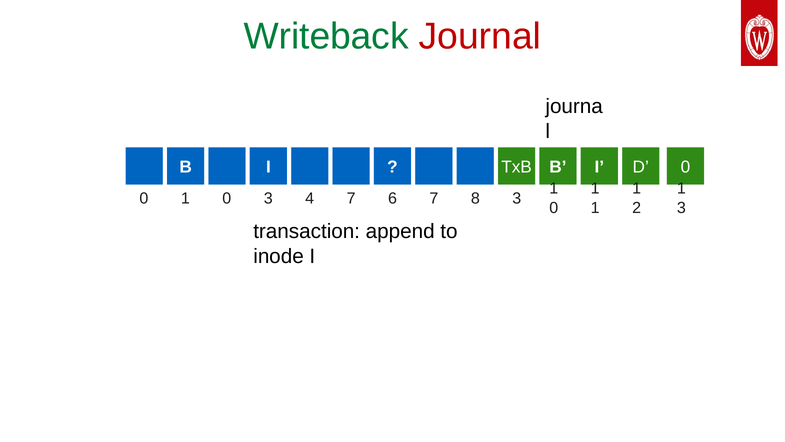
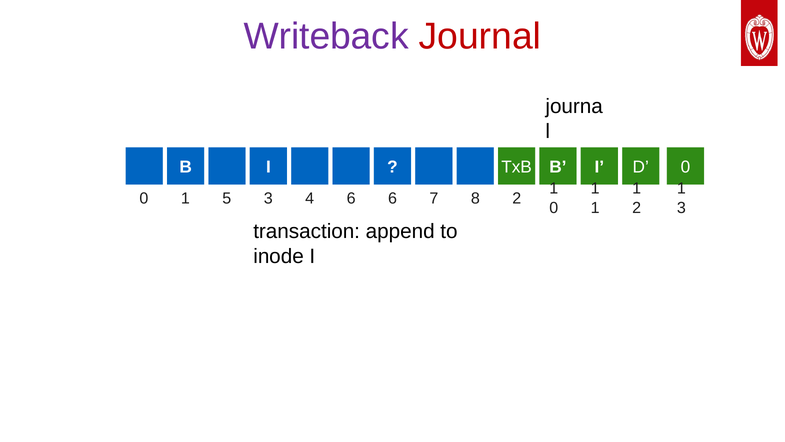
Writeback colour: green -> purple (326, 37)
0: 0 -> 5 (227, 198)
0 7: 7 -> 6 (351, 198)
8 3: 3 -> 2 (517, 198)
